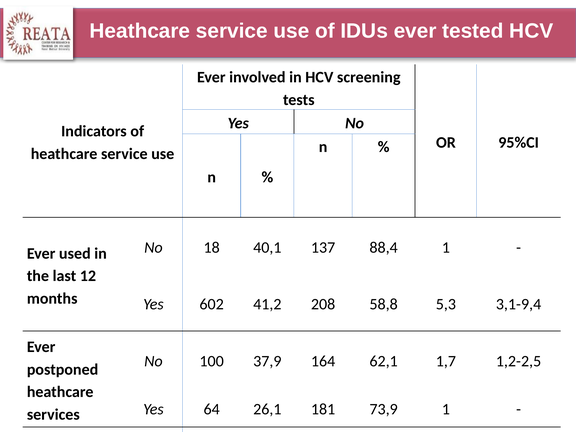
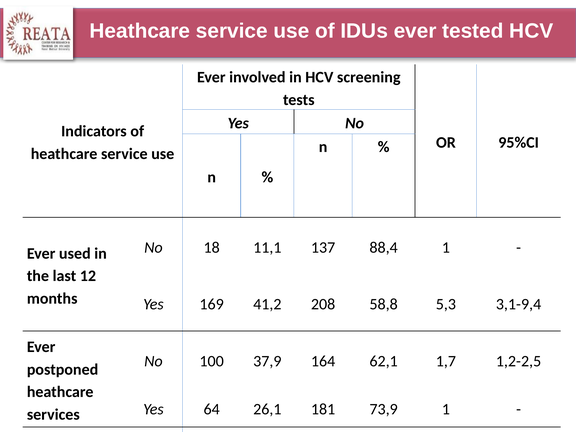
40,1: 40,1 -> 11,1 (267, 247)
602: 602 -> 169 (212, 304)
